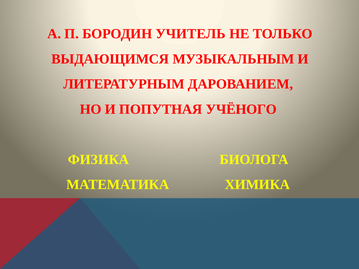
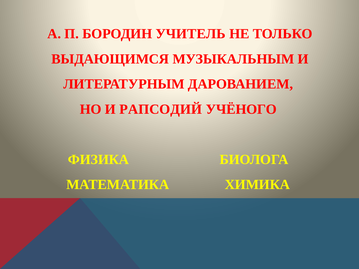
ПОПУТНАЯ: ПОПУТНАЯ -> РАПСОДИЙ (161, 109)
